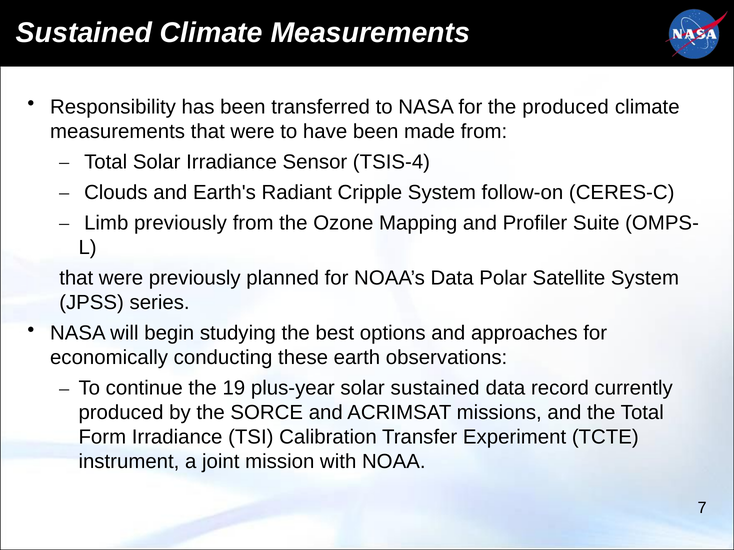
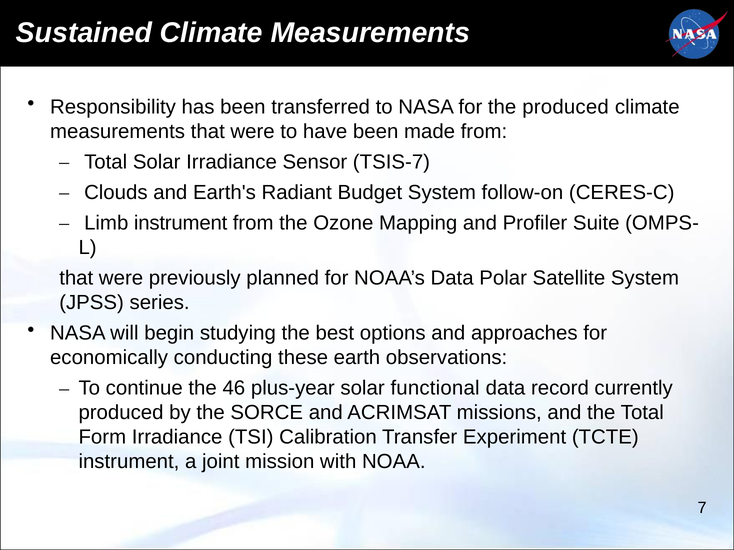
TSIS-4: TSIS-4 -> TSIS-7 (391, 162)
Cripple: Cripple -> Budget (370, 193)
Limb previously: previously -> instrument (181, 223)
19: 19 -> 46 (234, 388)
solar sustained: sustained -> functional (435, 388)
